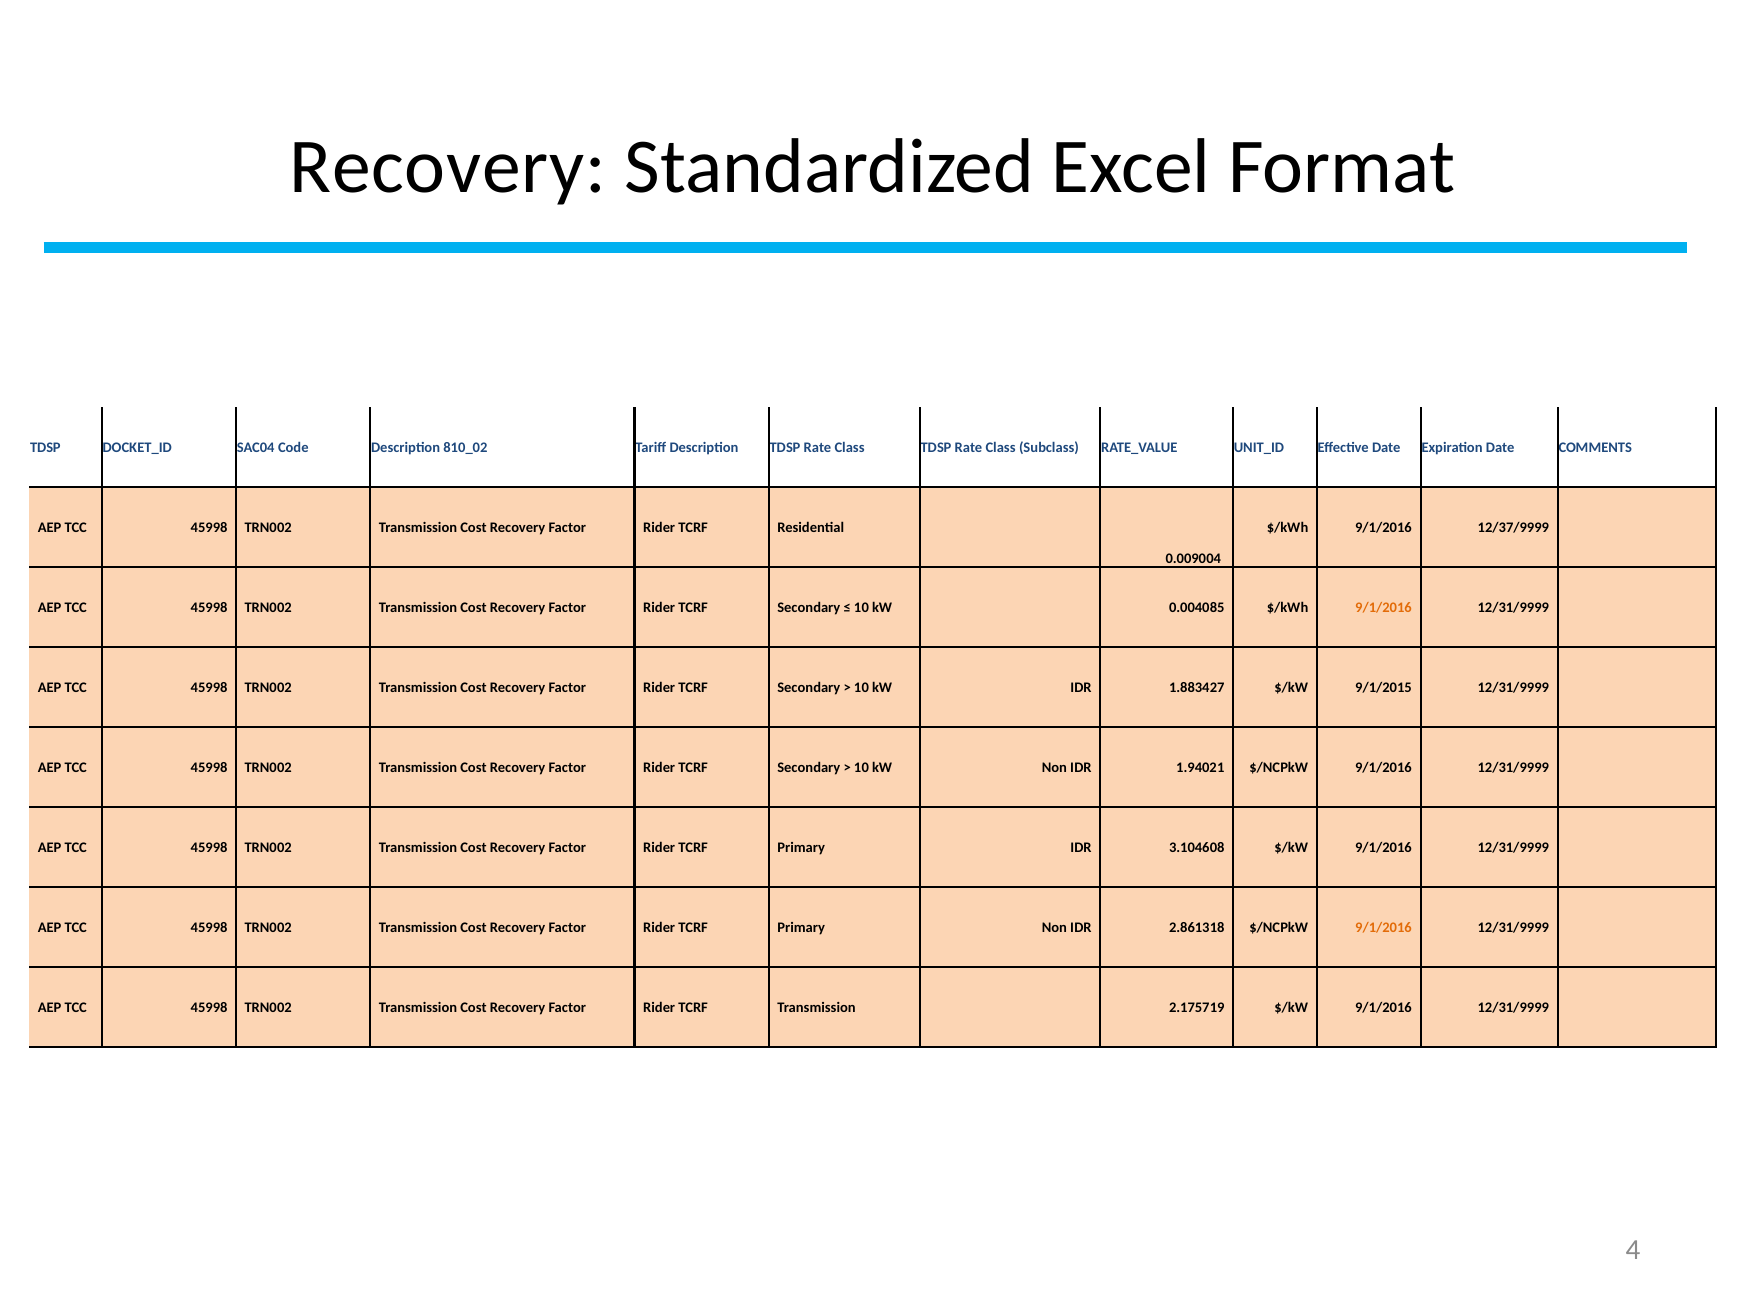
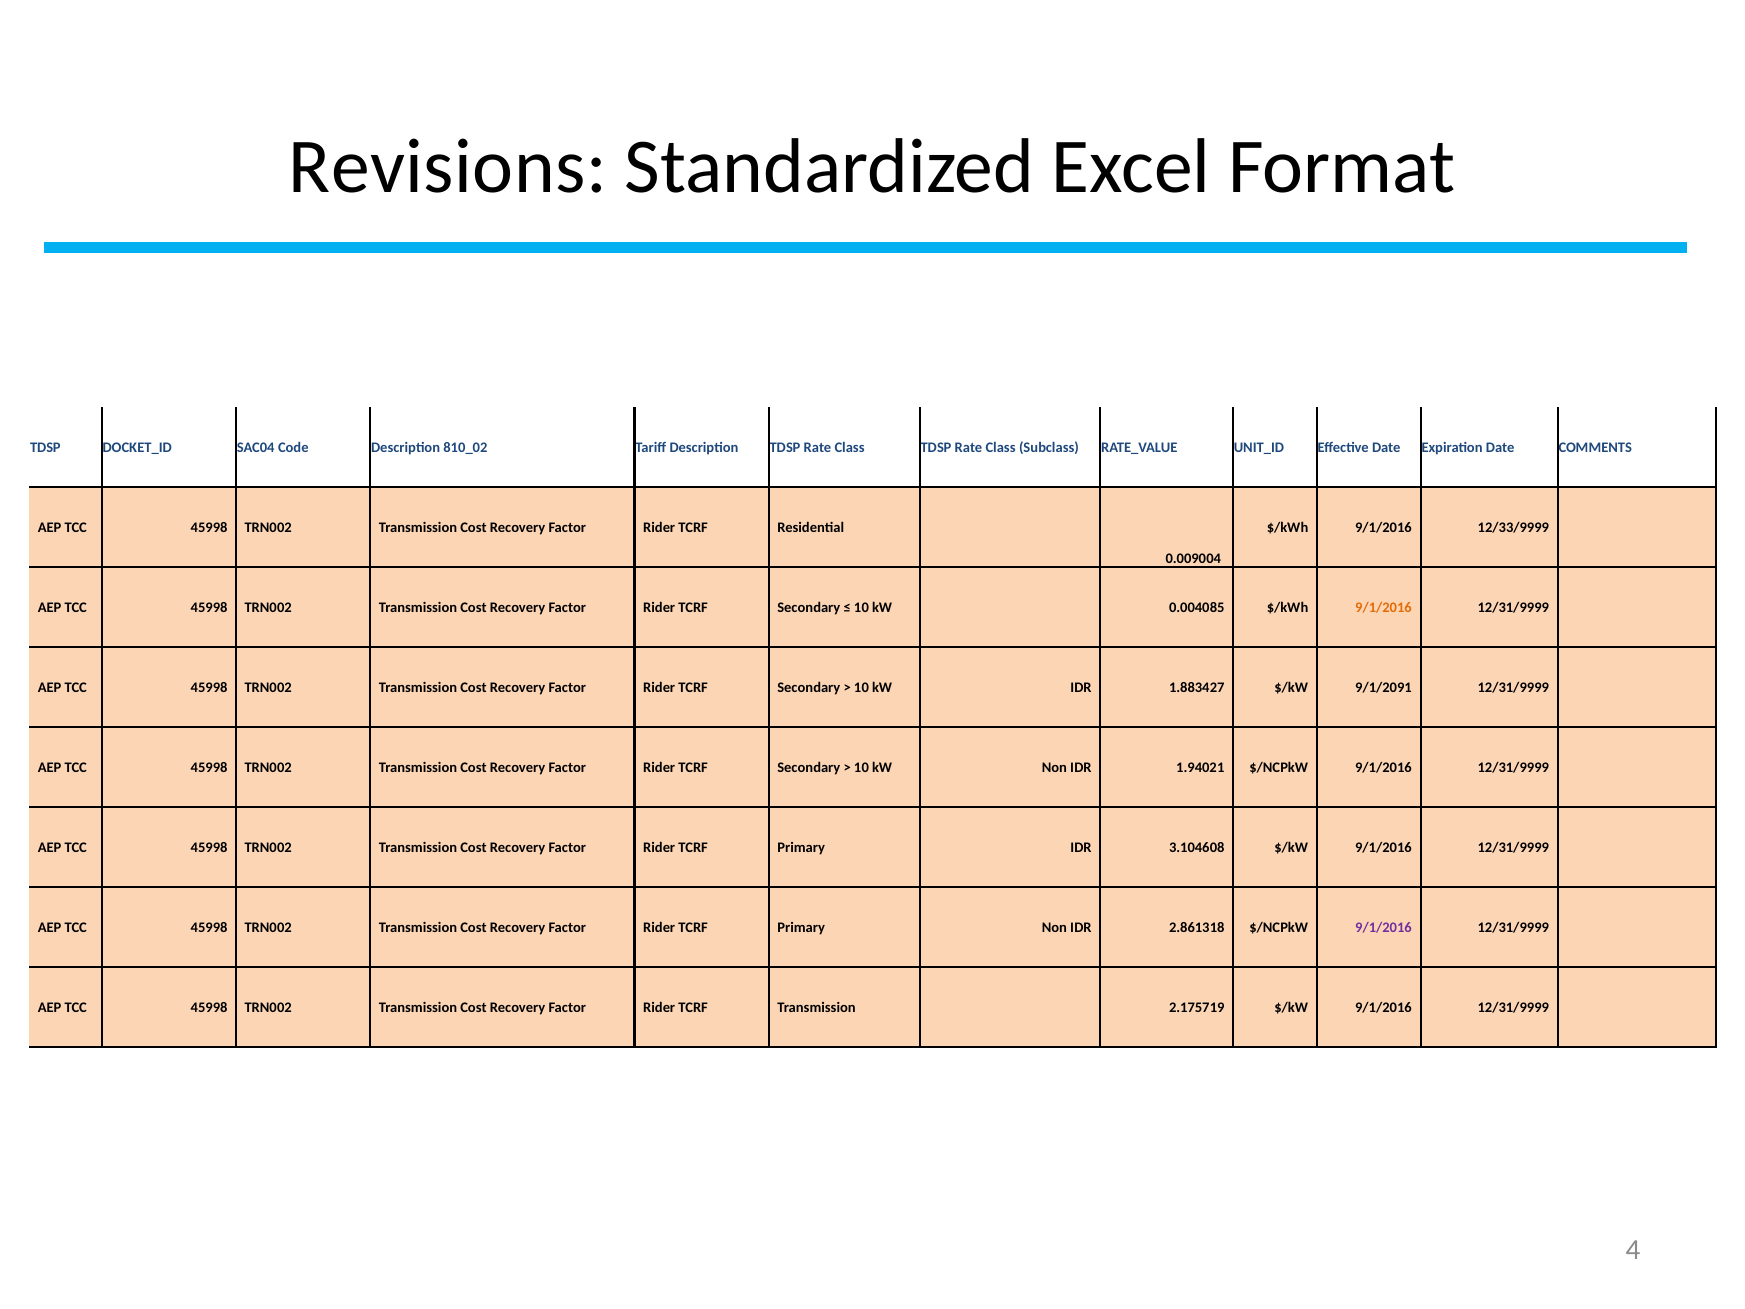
Recovery: Recovery -> Revisions (448, 167)
12/37/9999: 12/37/9999 -> 12/33/9999 (1513, 528)
9/1/2015: 9/1/2015 -> 9/1/2091 (1383, 688)
9/1/2016 colour: orange -> purple (1383, 928)
